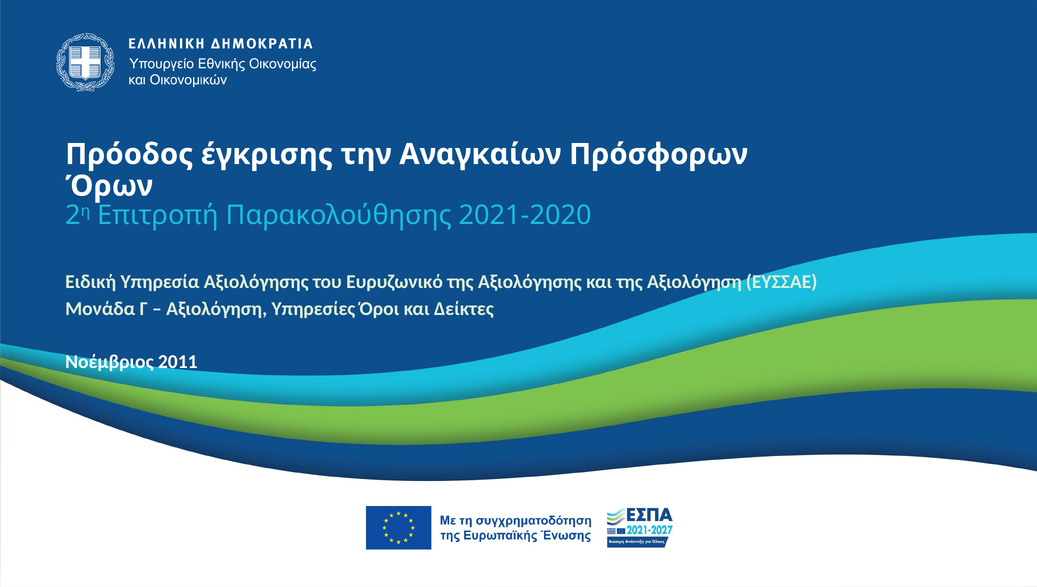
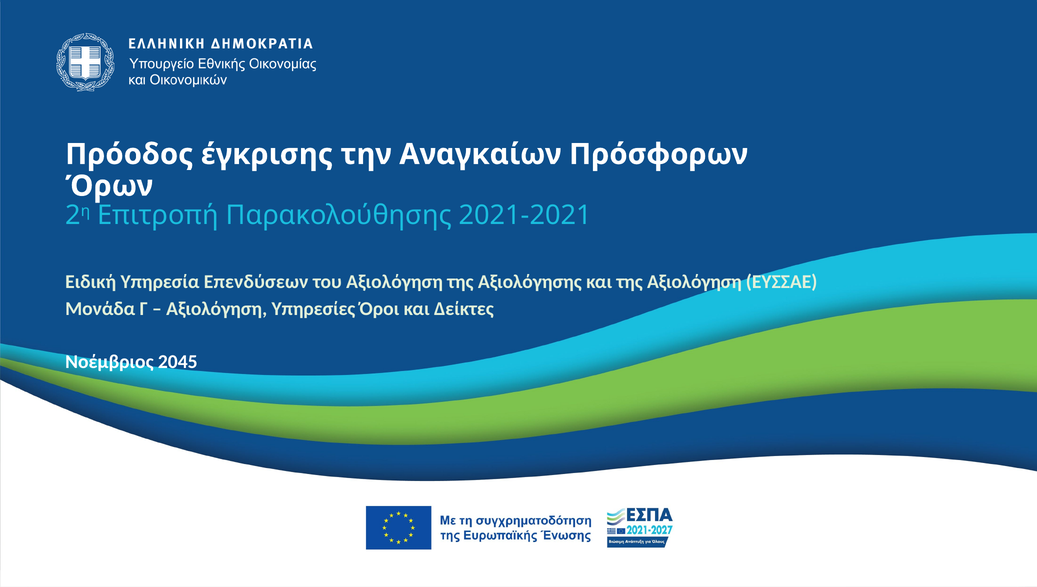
2021-2020: 2021-2020 -> 2021-2021 (525, 215)
Υπηρεσία Αξιολόγησης: Αξιολόγησης -> Επενδύσεων (256, 282)
του Ευρυζωνικό: Ευρυζωνικό -> Αξιολόγηση (395, 282)
2011: 2011 -> 2045 (178, 362)
